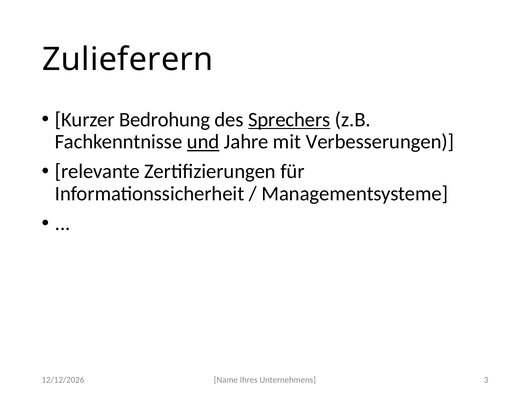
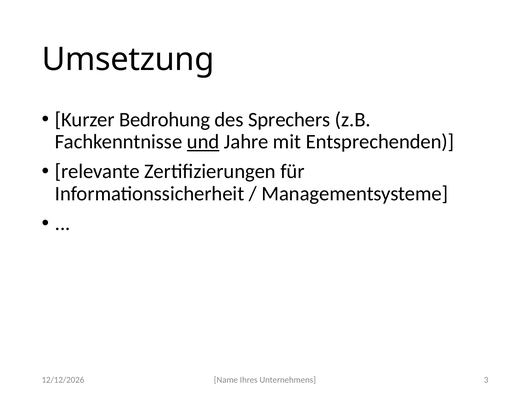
Zulieferern: Zulieferern -> Umsetzung (128, 59)
Sprechers underline: present -> none (289, 119)
Verbesserungen: Verbesserungen -> Entsprechenden (380, 142)
